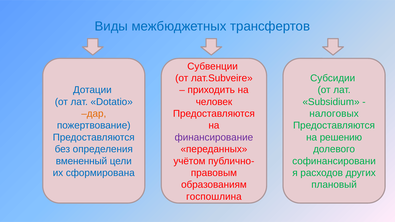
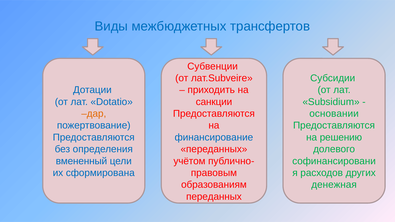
человек: человек -> санкции (214, 102)
налоговых: налоговых -> основании (334, 114)
финансирование colour: purple -> blue (214, 137)
плановый: плановый -> денежная (334, 185)
госпошлина: госпошлина -> переданных (214, 197)
